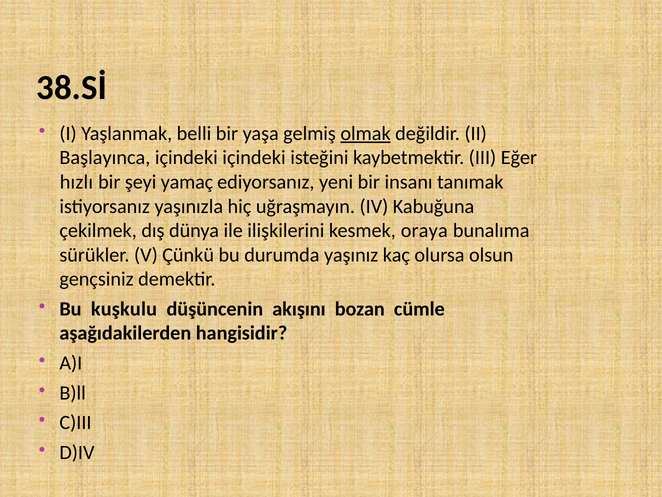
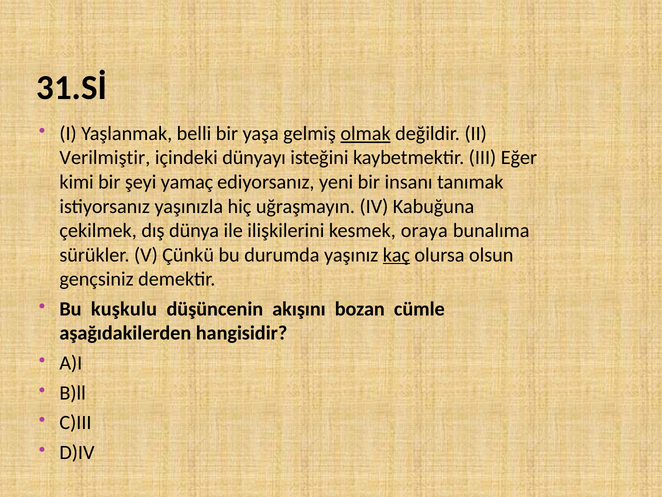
38.Sİ: 38.Sİ -> 31.Sİ (72, 87)
Başlayınca: Başlayınca -> Verilmiştir (105, 158)
içindeki içindeki: içindeki -> dünyayı (254, 158)
hızlı: hızlı -> kimi (77, 182)
kaç underline: none -> present (396, 255)
